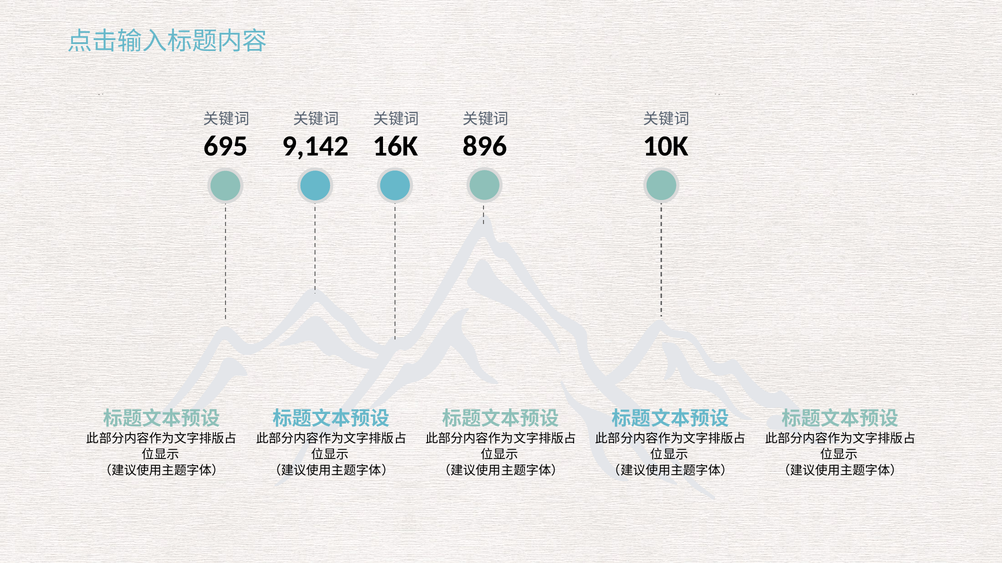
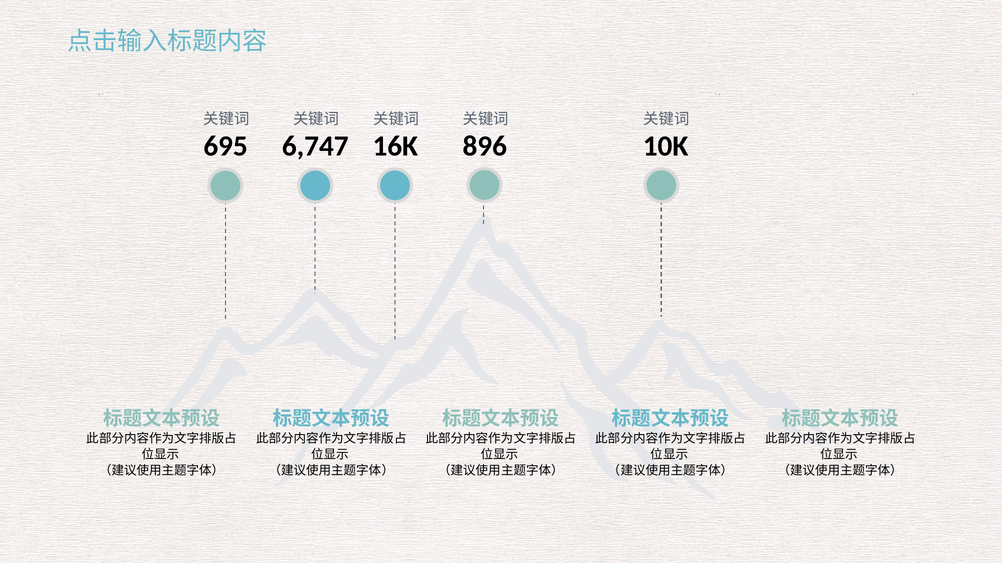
9,142: 9,142 -> 6,747 (315, 146)
